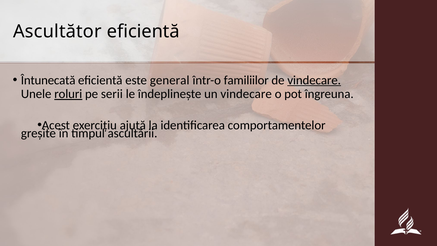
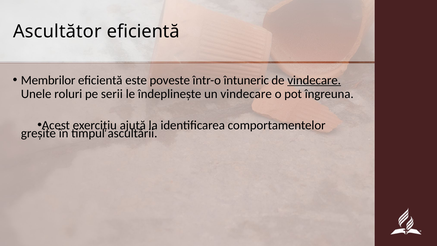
Întunecată: Întunecată -> Membrilor (48, 80)
general: general -> poveste (170, 80)
familiilor: familiilor -> întuneric (246, 80)
roluri underline: present -> none (68, 94)
